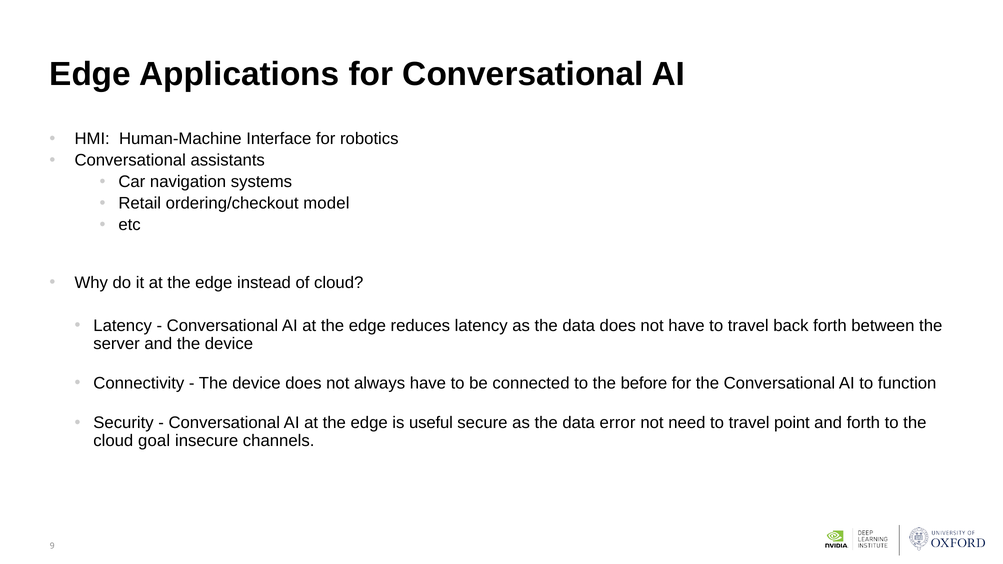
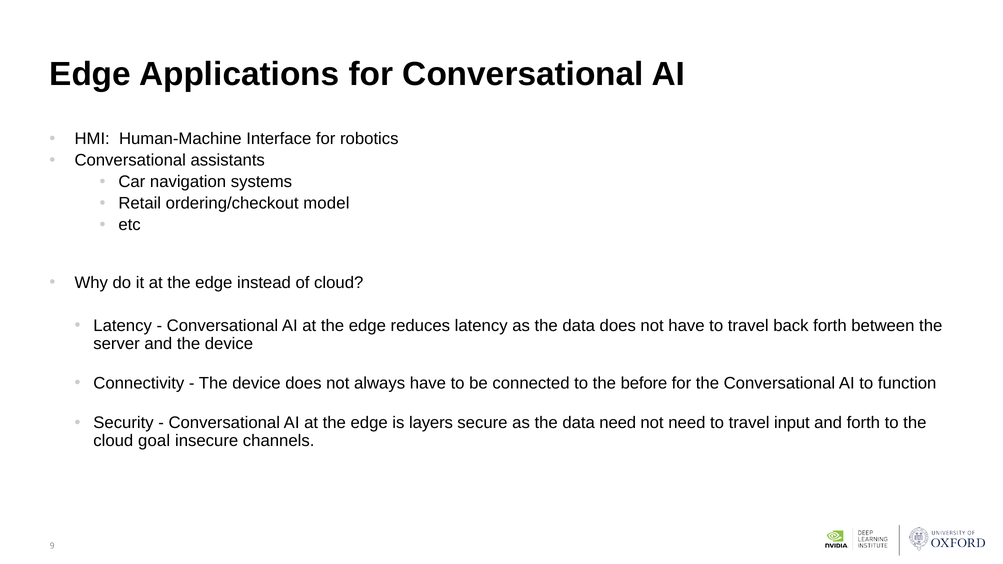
useful: useful -> layers (431, 423)
data error: error -> need (618, 423)
point: point -> input (792, 423)
